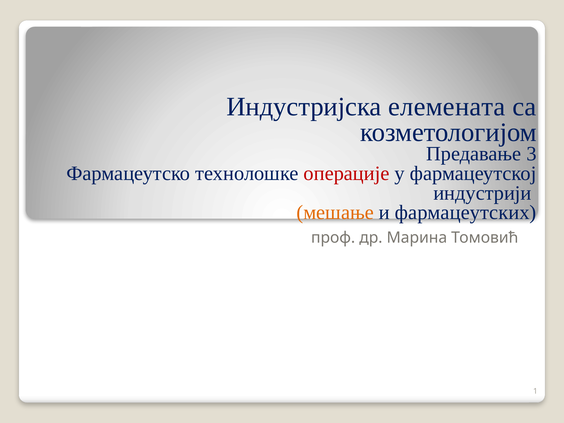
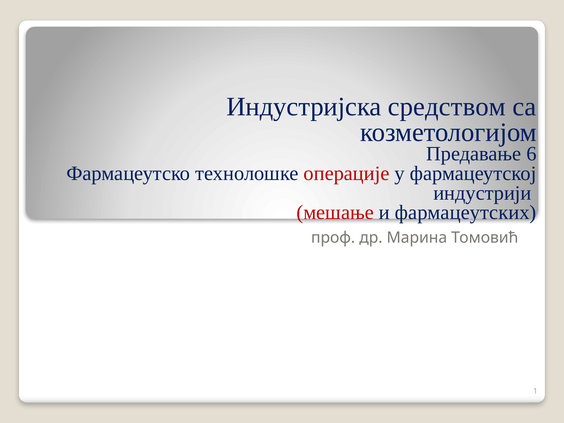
елемената: елемената -> средством (447, 107)
3: 3 -> 6 (532, 154)
мешање colour: orange -> red (335, 213)
